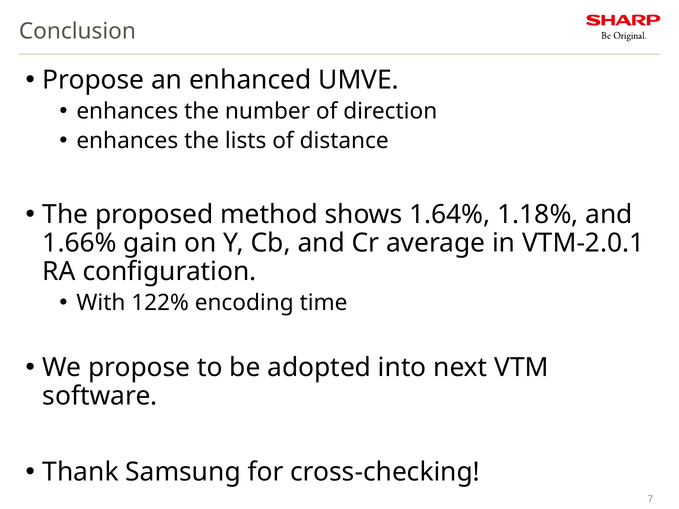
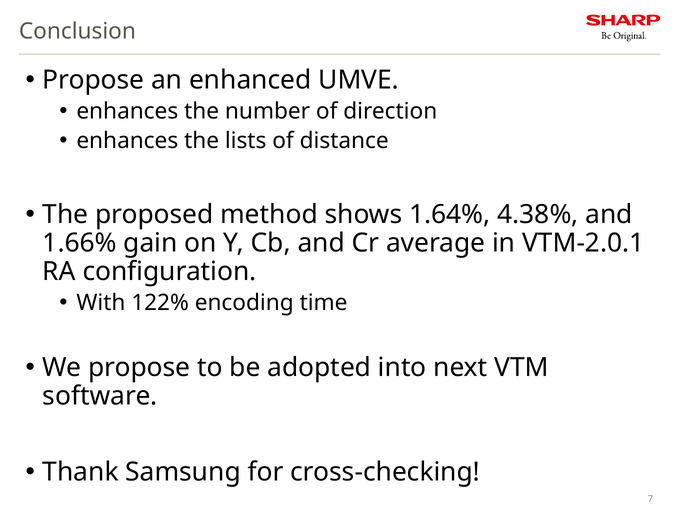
1.18%: 1.18% -> 4.38% (538, 214)
